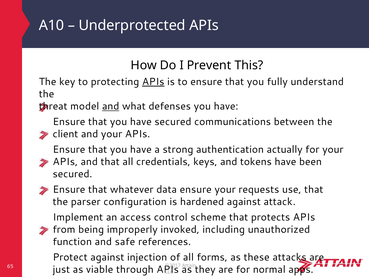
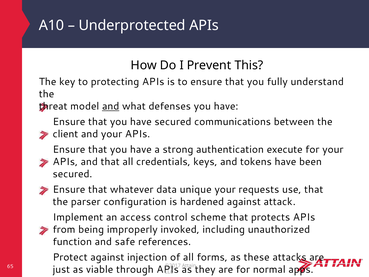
APIs underline: present -> none (153, 82)
actually: actually -> execute (285, 149)
data ensure: ensure -> unique (196, 189)
